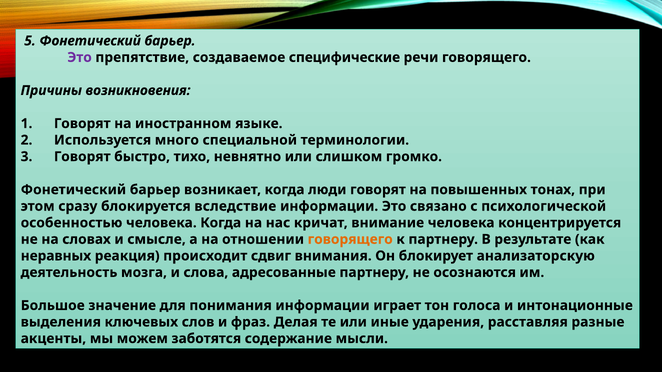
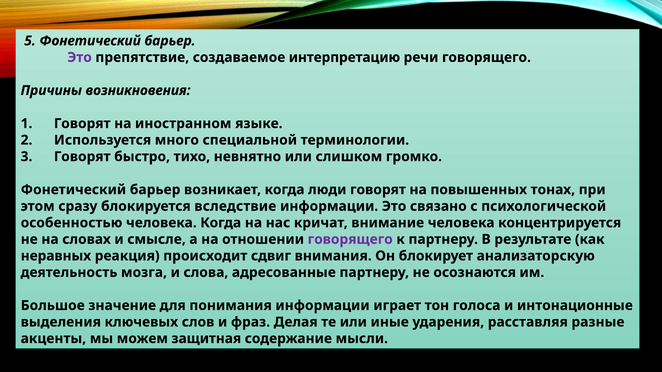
специфические: специфические -> интерпретацию (344, 57)
говорящего colour: orange -> purple (350, 240)
заботятся: заботятся -> защитная (206, 339)
